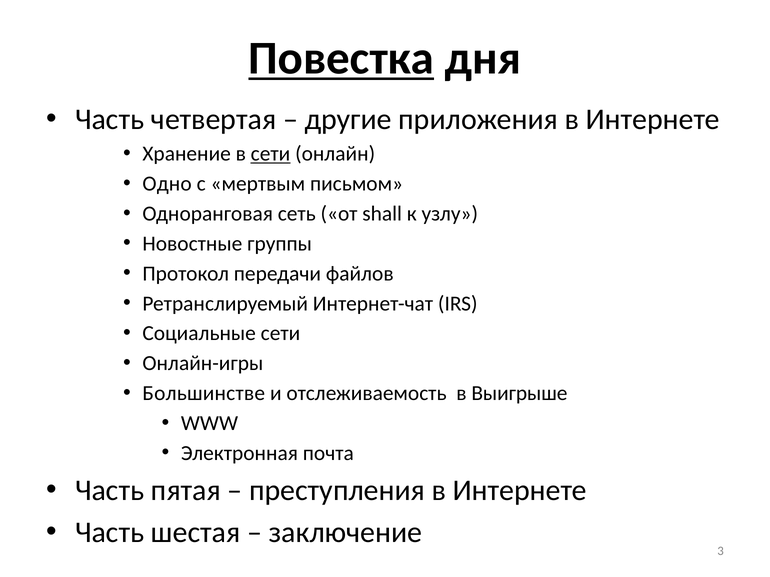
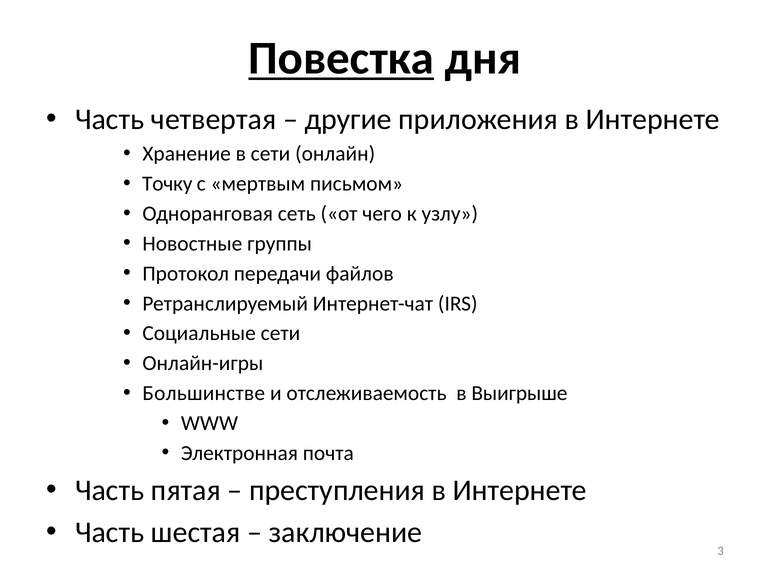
сети underline: present -> none (271, 154)
Одно: Одно -> Точку (167, 184)
shall: shall -> чего (382, 214)
